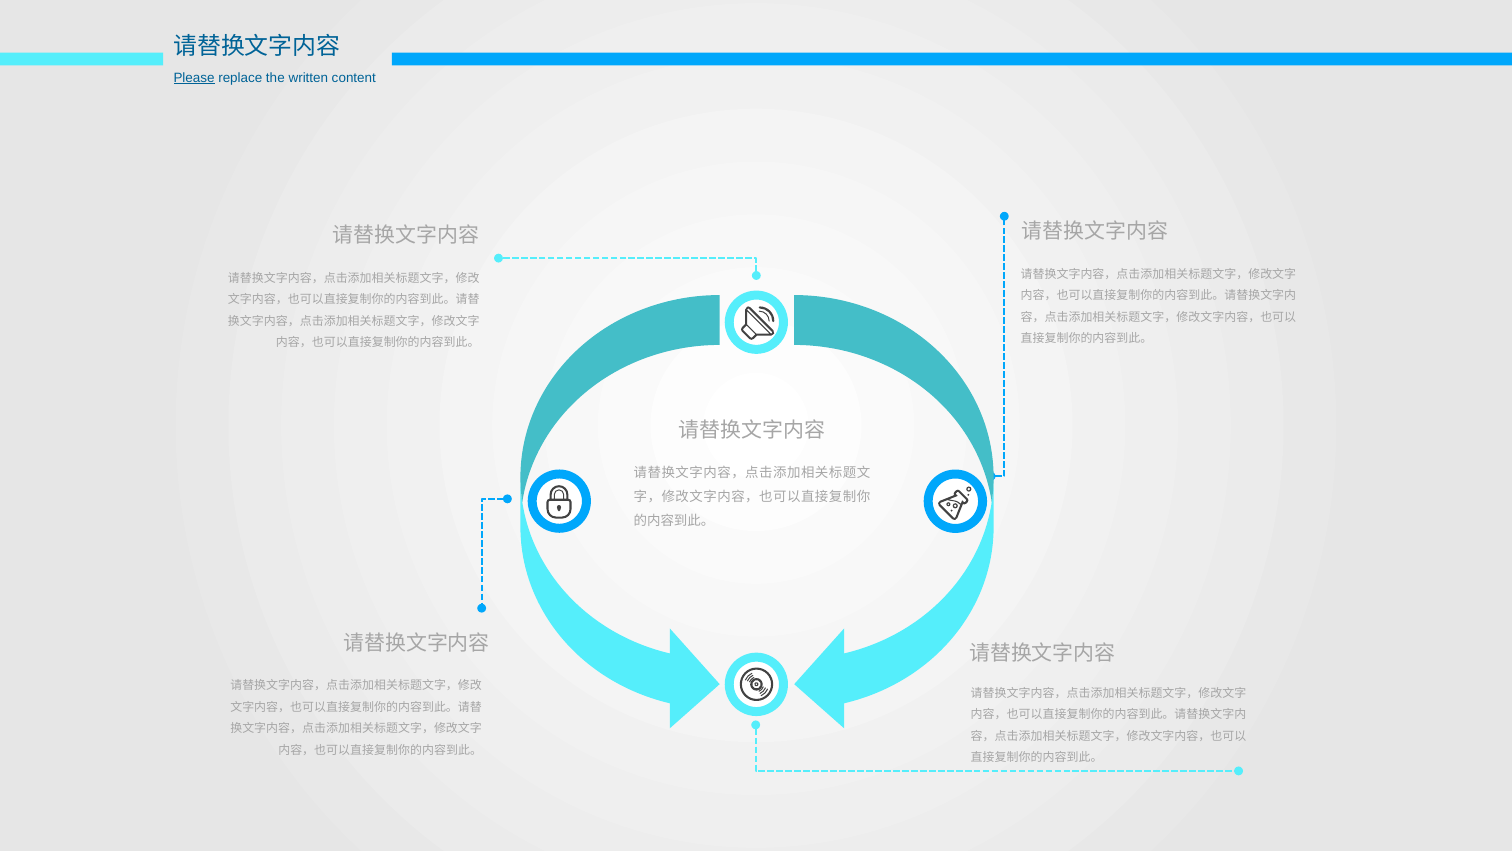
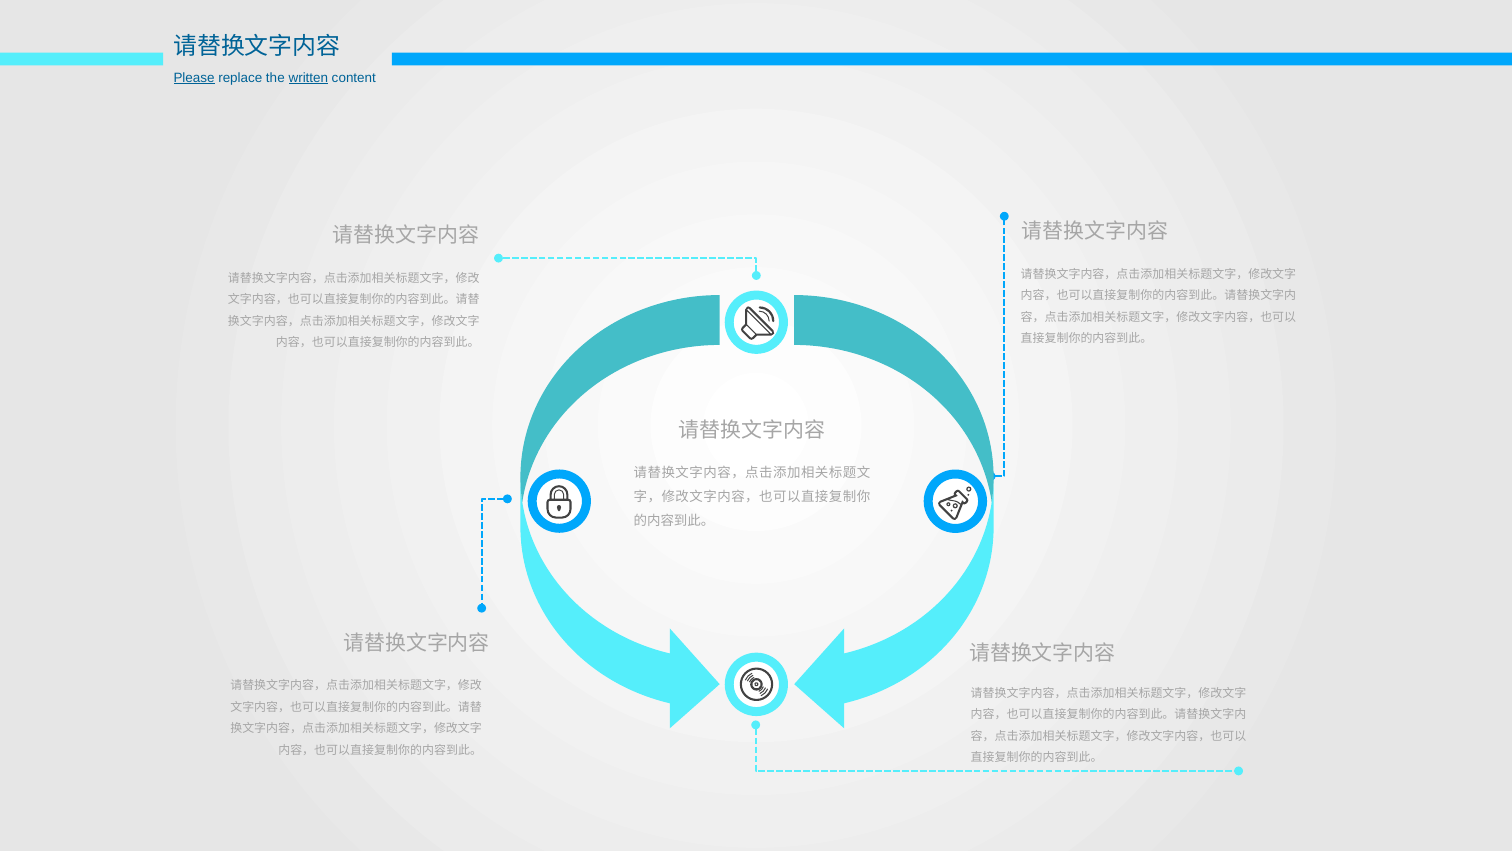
written underline: none -> present (308, 78)
